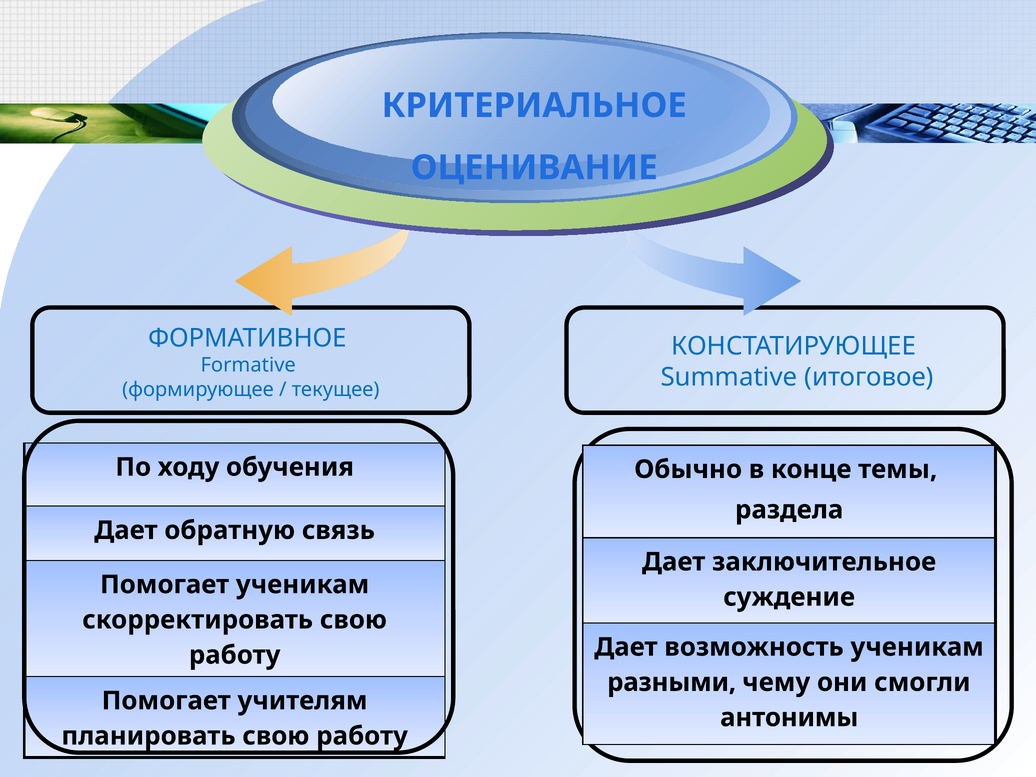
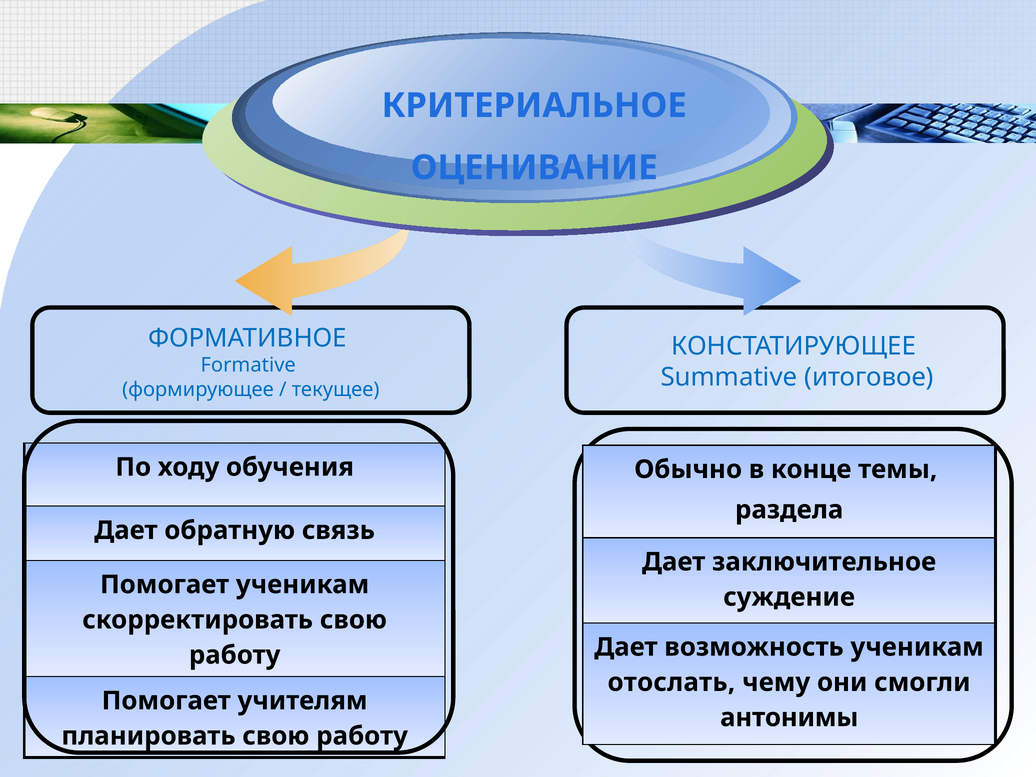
разными: разными -> отослать (671, 682)
